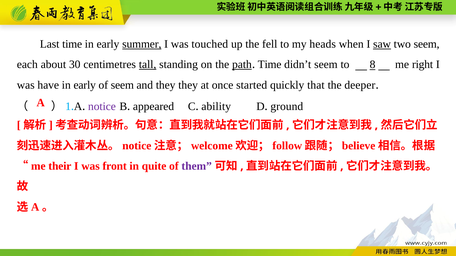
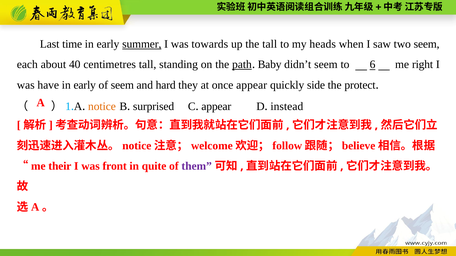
touched: touched -> towards (210, 44)
the fell: fell -> tall (270, 44)
saw underline: present -> none (382, 44)
30: 30 -> 40 (75, 65)
tall underline: present -> none (148, 65)
Time: Time -> Baby (270, 65)
8: 8 -> 6 (373, 65)
and they: they -> hard (166, 85)
once started: started -> appear (252, 85)
that: that -> side (316, 85)
deeper: deeper -> protect (360, 85)
notice colour: purple -> orange (102, 107)
appeared: appeared -> surprised (154, 107)
ability: ability -> appear (216, 107)
ground: ground -> instead (287, 107)
